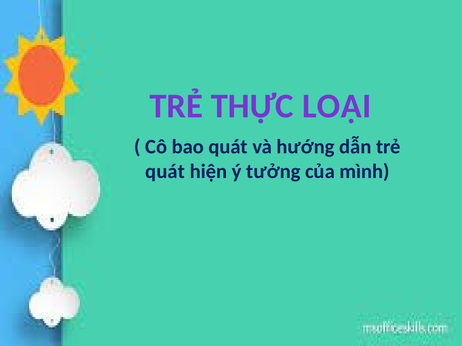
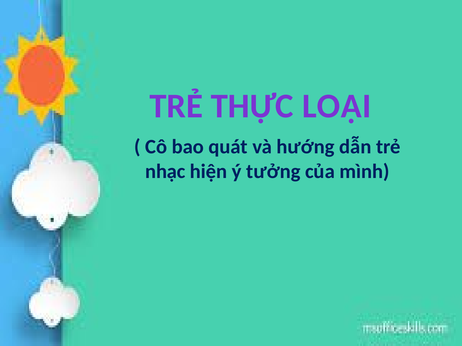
quát: quát -> nhạc (165, 172)
